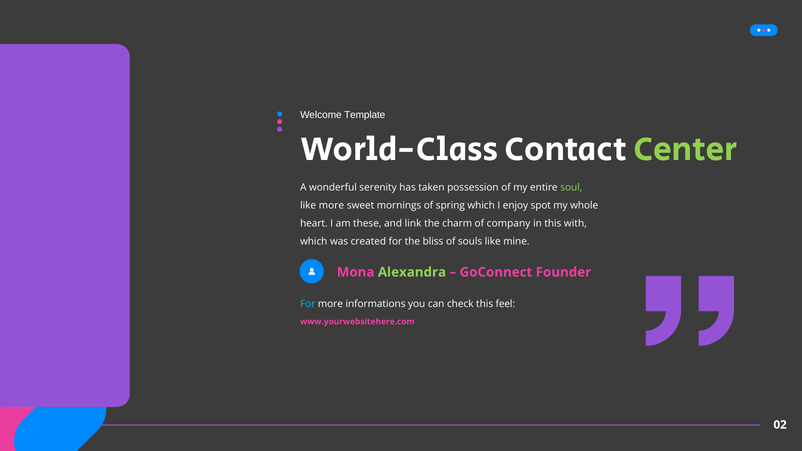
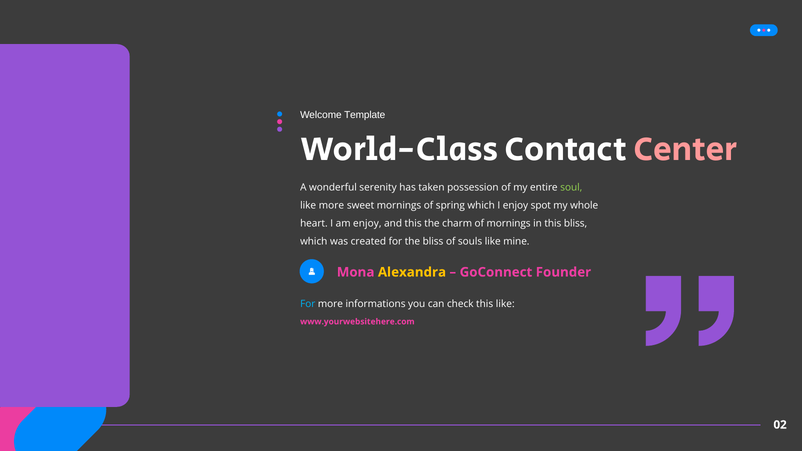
Center colour: light green -> pink (686, 150)
am these: these -> enjoy (367, 224)
and link: link -> this (413, 224)
of company: company -> mornings (509, 224)
this with: with -> bliss (576, 224)
Alexandra colour: light green -> yellow (412, 272)
this feel: feel -> like (505, 304)
